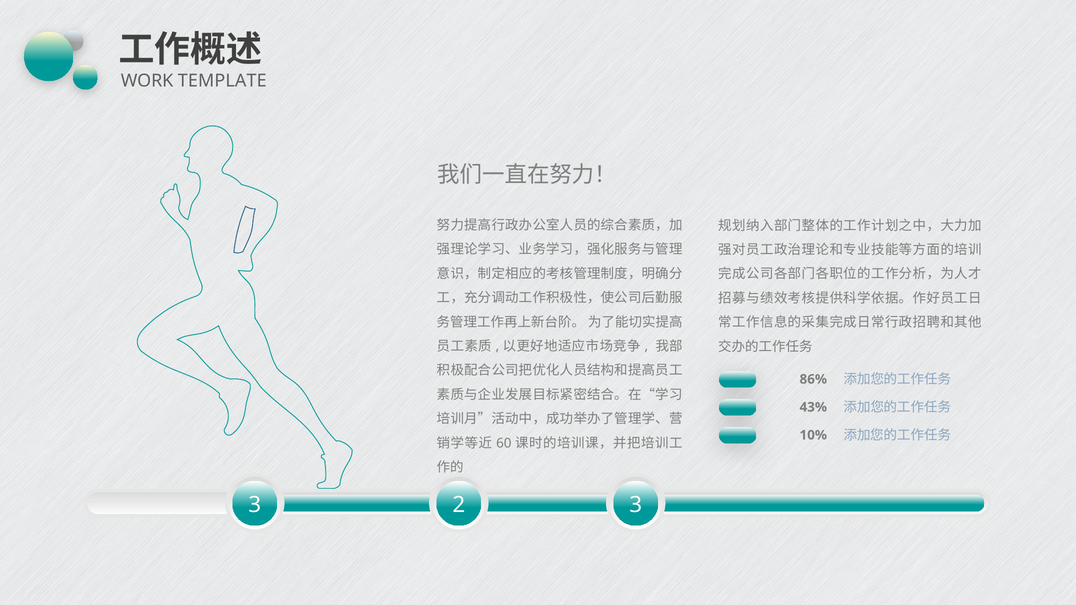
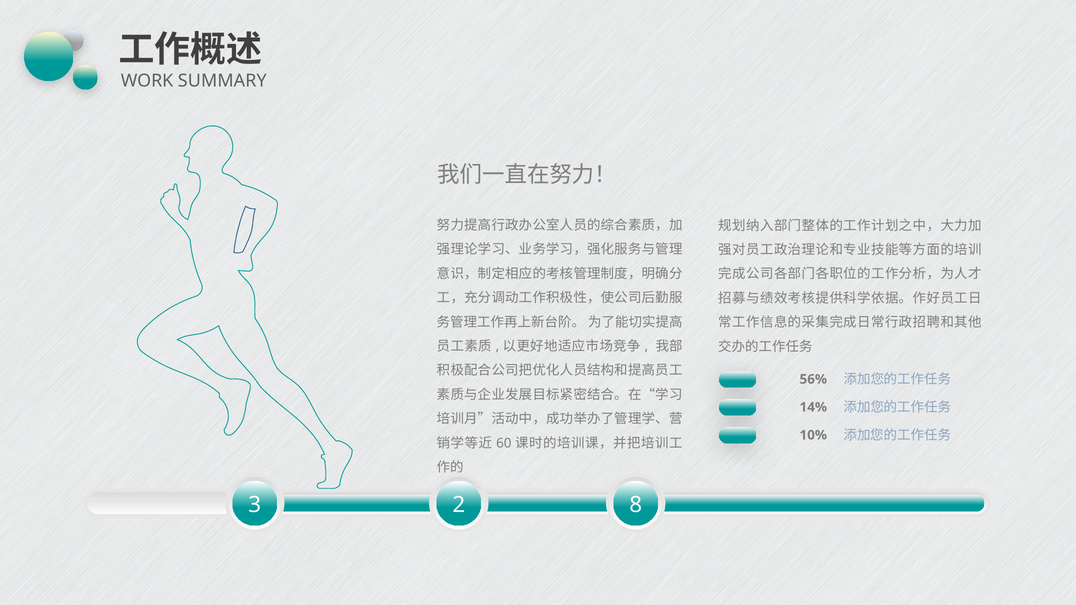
TEMPLATE: TEMPLATE -> SUMMARY (222, 81)
86%: 86% -> 56% (813, 379)
43%: 43% -> 14% (813, 407)
3 3: 3 -> 8 (636, 505)
